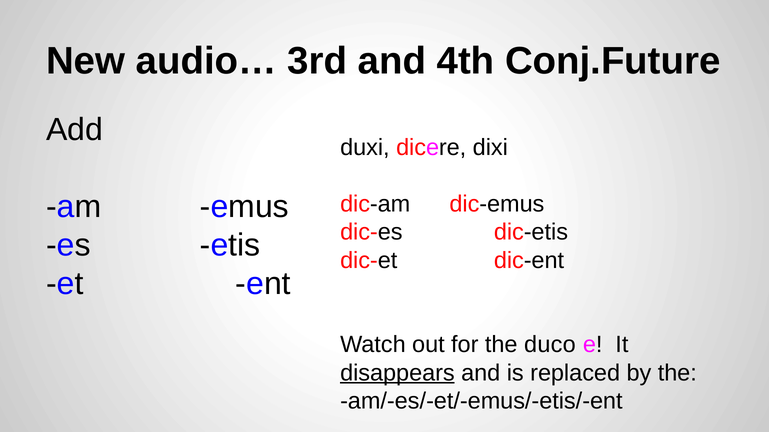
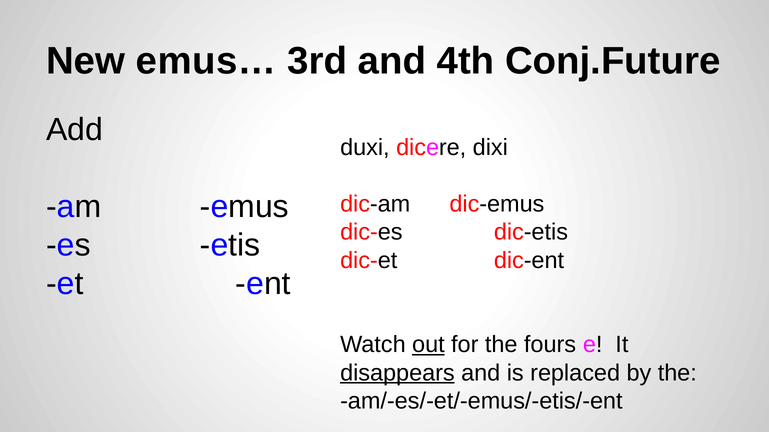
audio…: audio… -> emus… (206, 61)
out underline: none -> present (428, 345)
duco: duco -> fours (550, 345)
